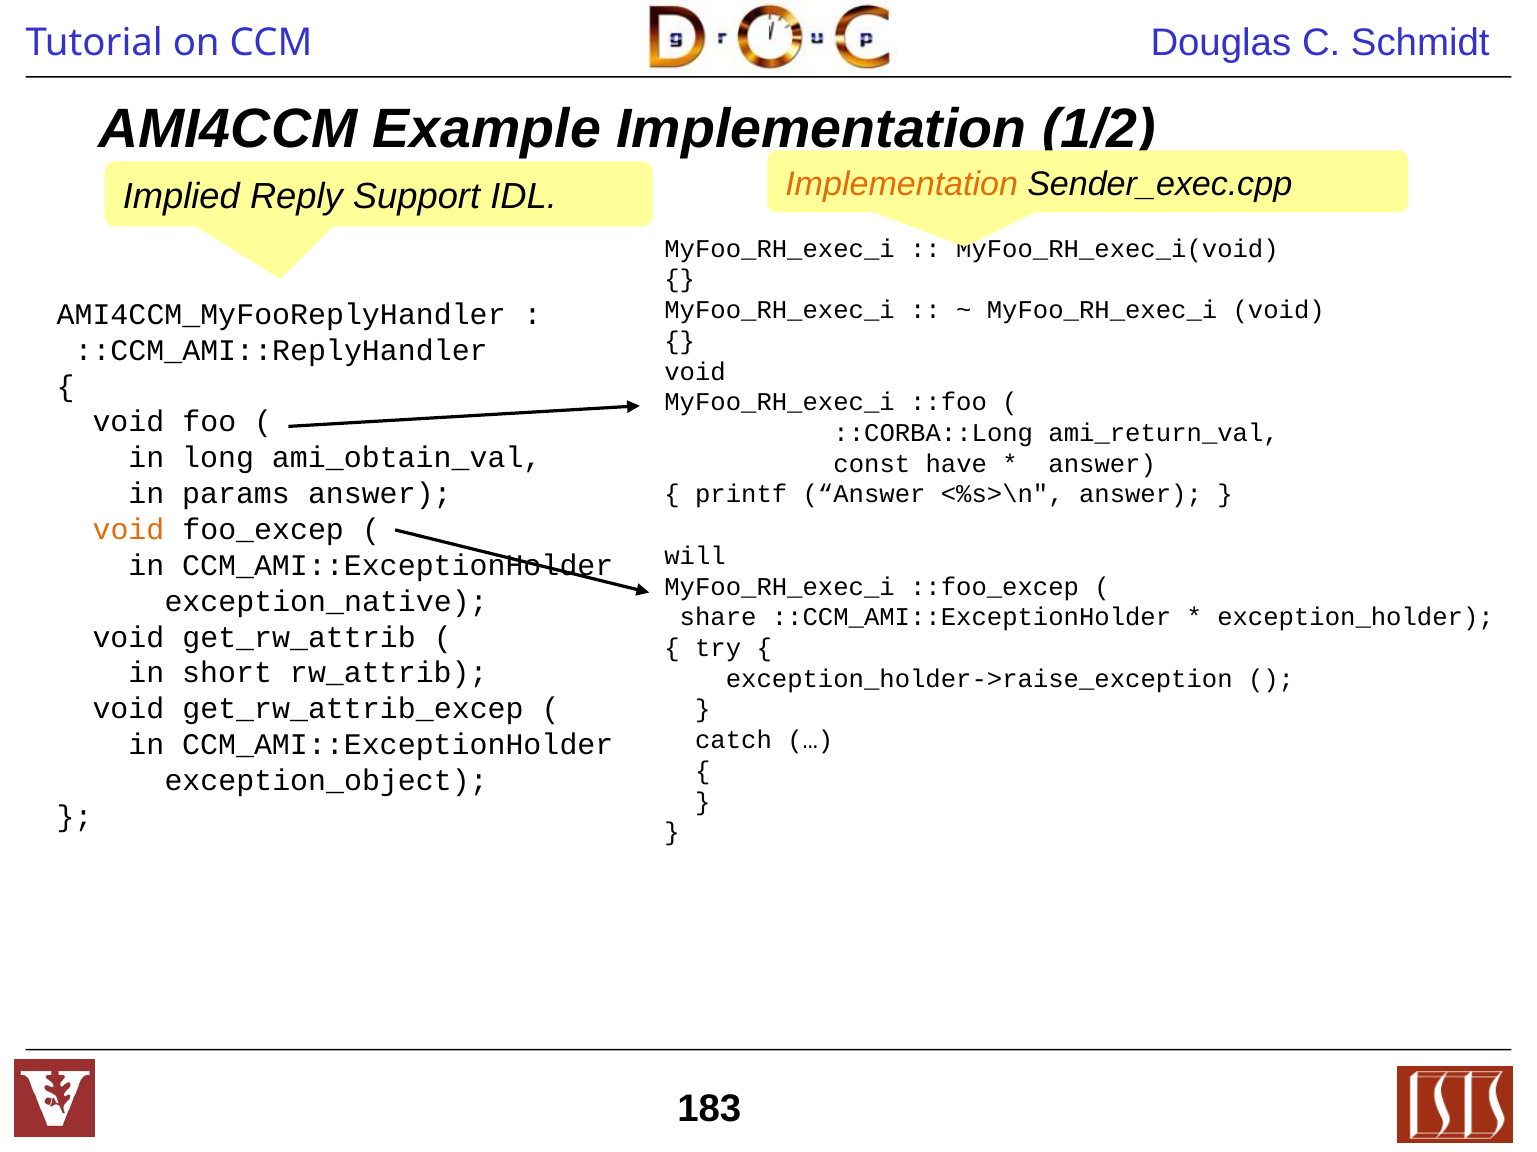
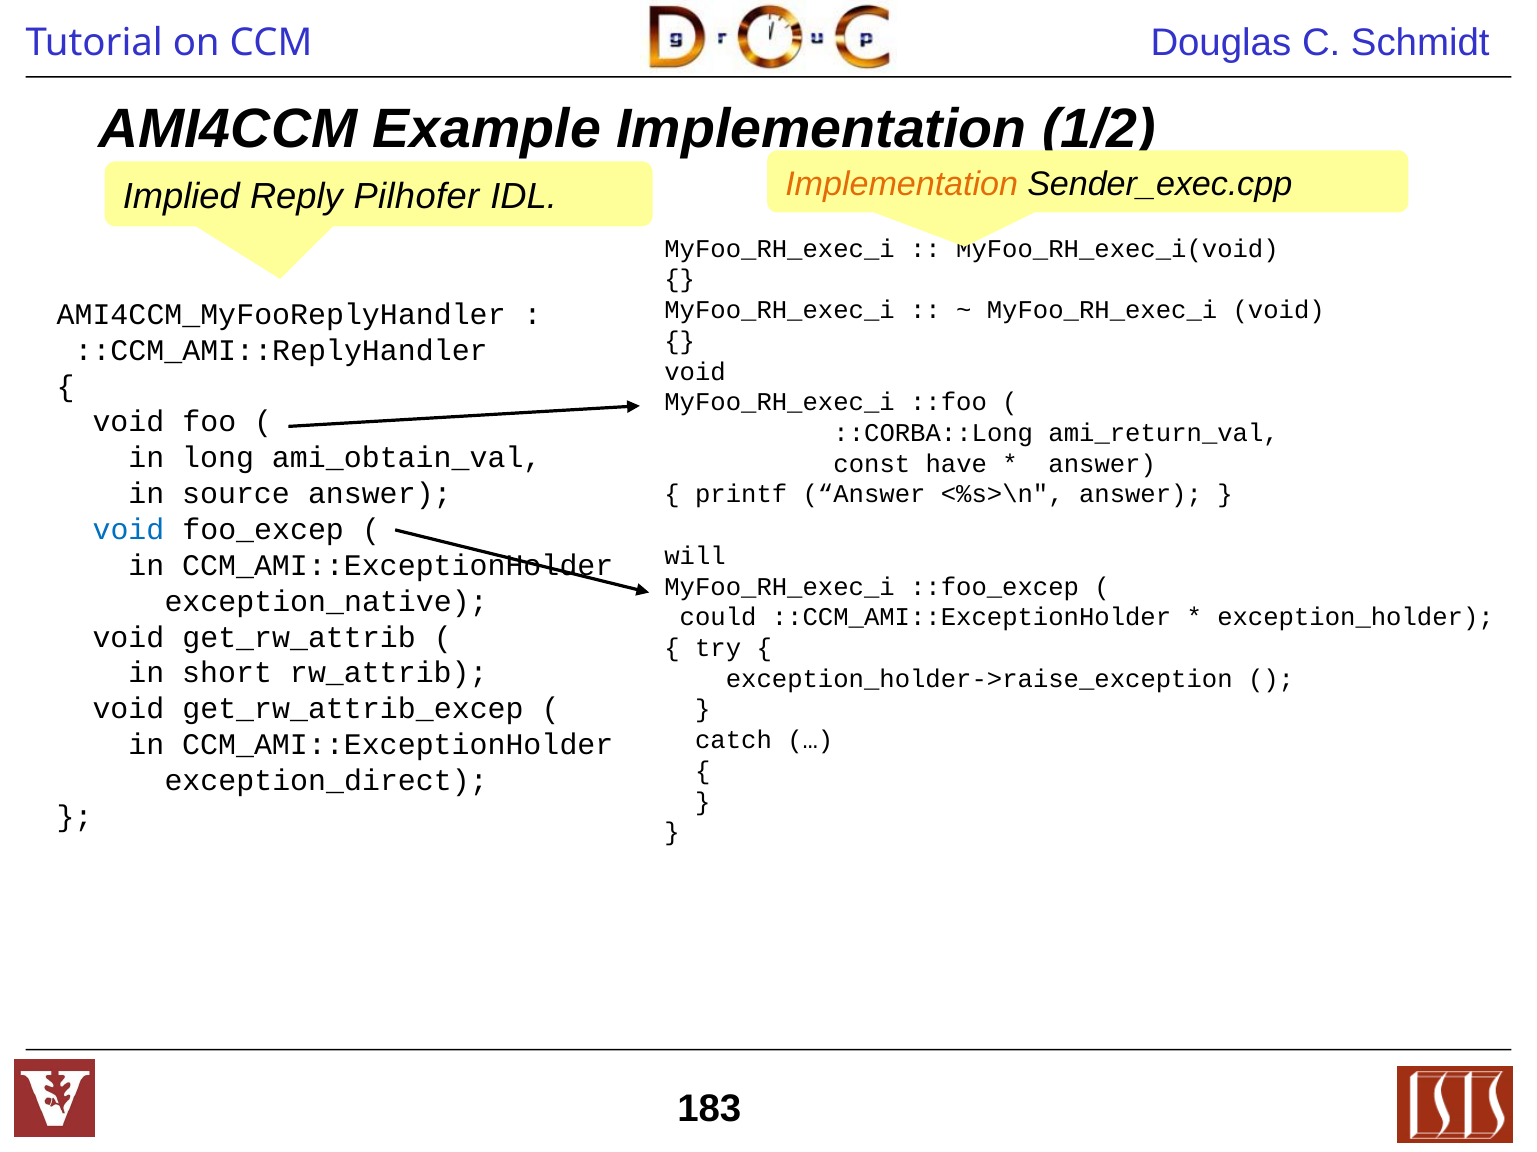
Support: Support -> Pilhofer (416, 196)
params: params -> source (236, 494)
void colour: orange -> blue (128, 530)
share: share -> could (718, 618)
exception_object: exception_object -> exception_direct (326, 781)
